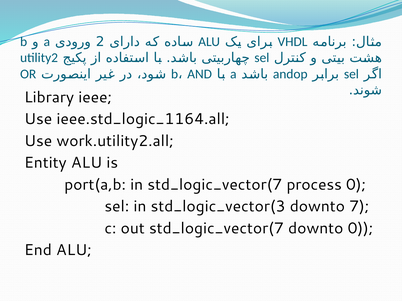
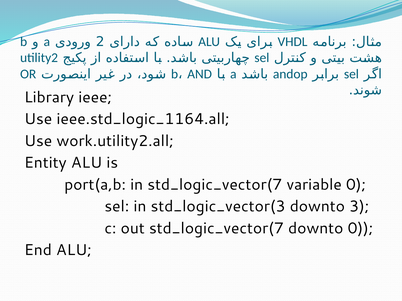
process: process -> variable (314, 185)
7: 7 -> 3 (359, 207)
